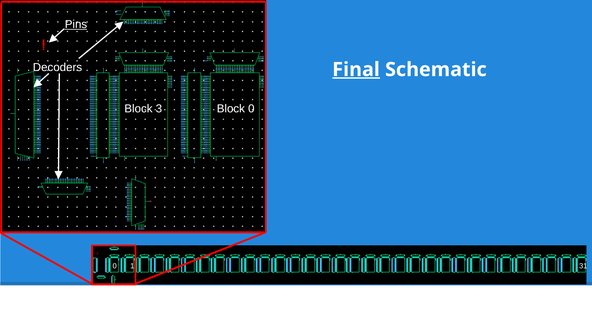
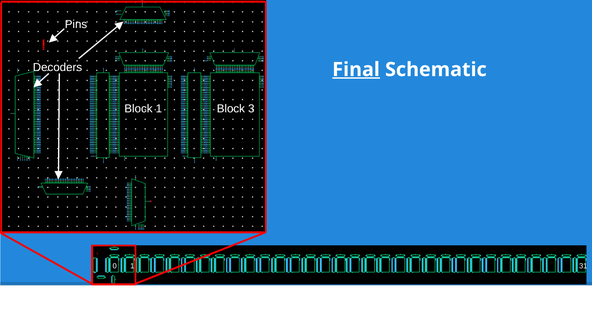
Pins underline: present -> none (76, 24)
Block 3: 3 -> 1 (159, 109)
Block 0: 0 -> 3 (251, 109)
